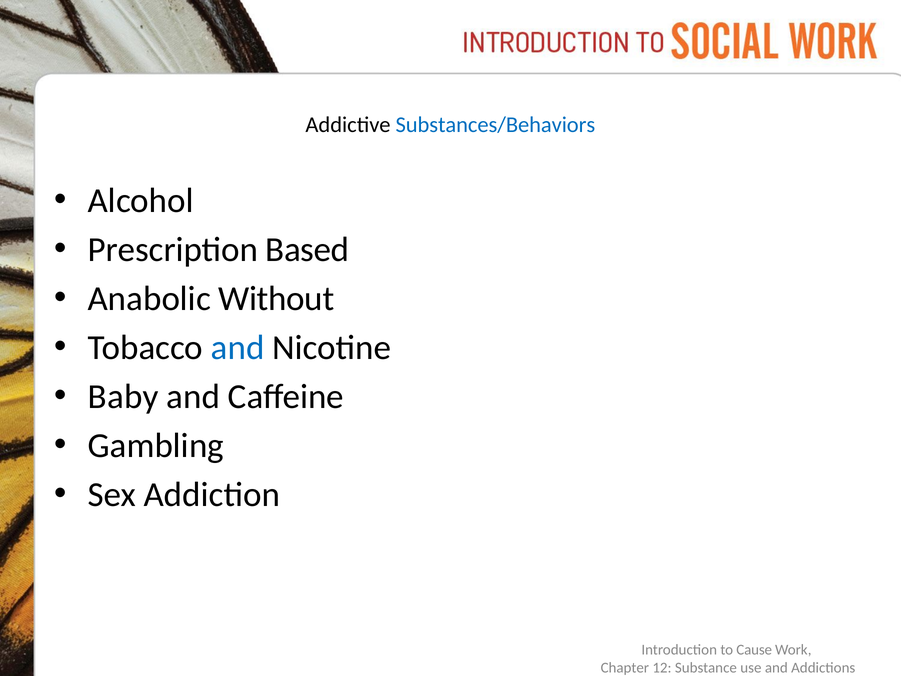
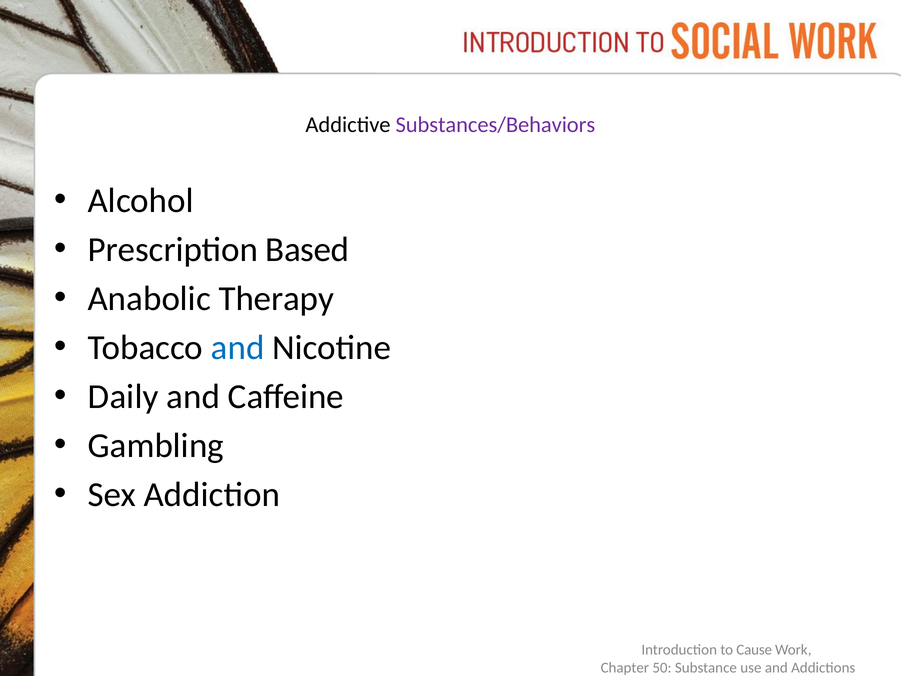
Substances/Behaviors colour: blue -> purple (495, 125)
Without: Without -> Therapy (276, 299)
Baby: Baby -> Daily (123, 397)
12: 12 -> 50 (662, 668)
